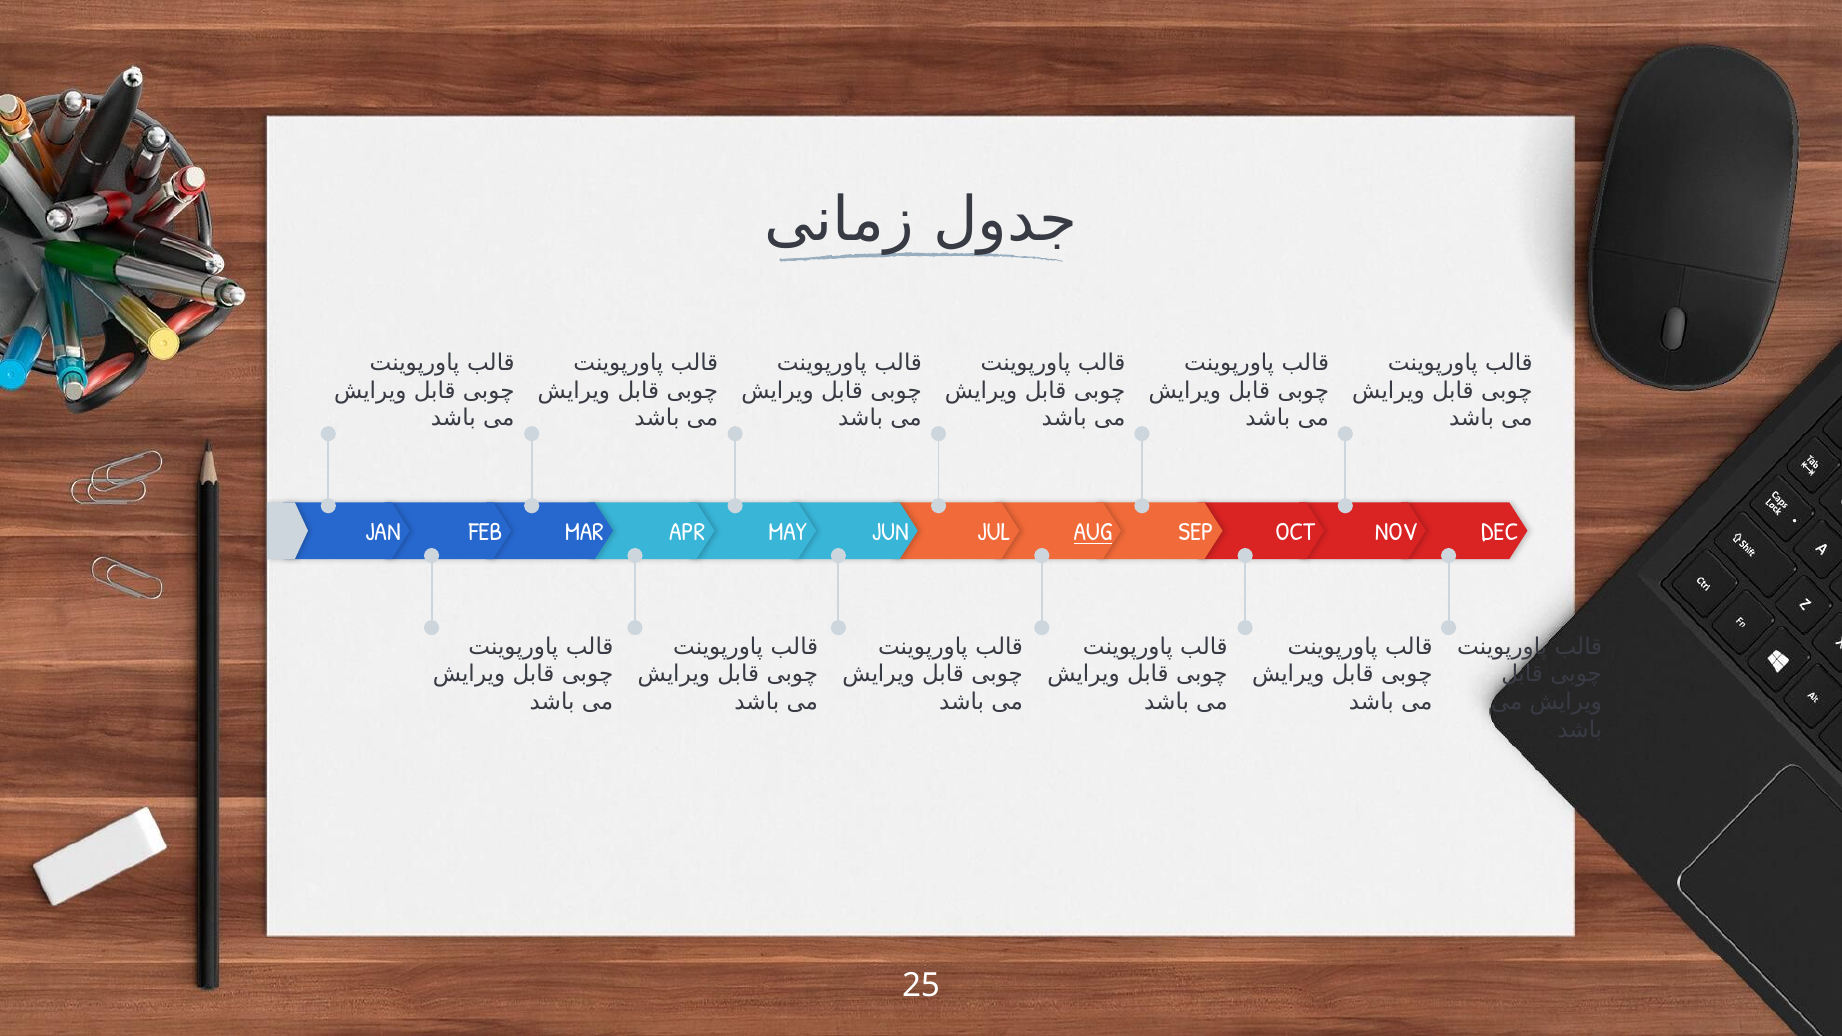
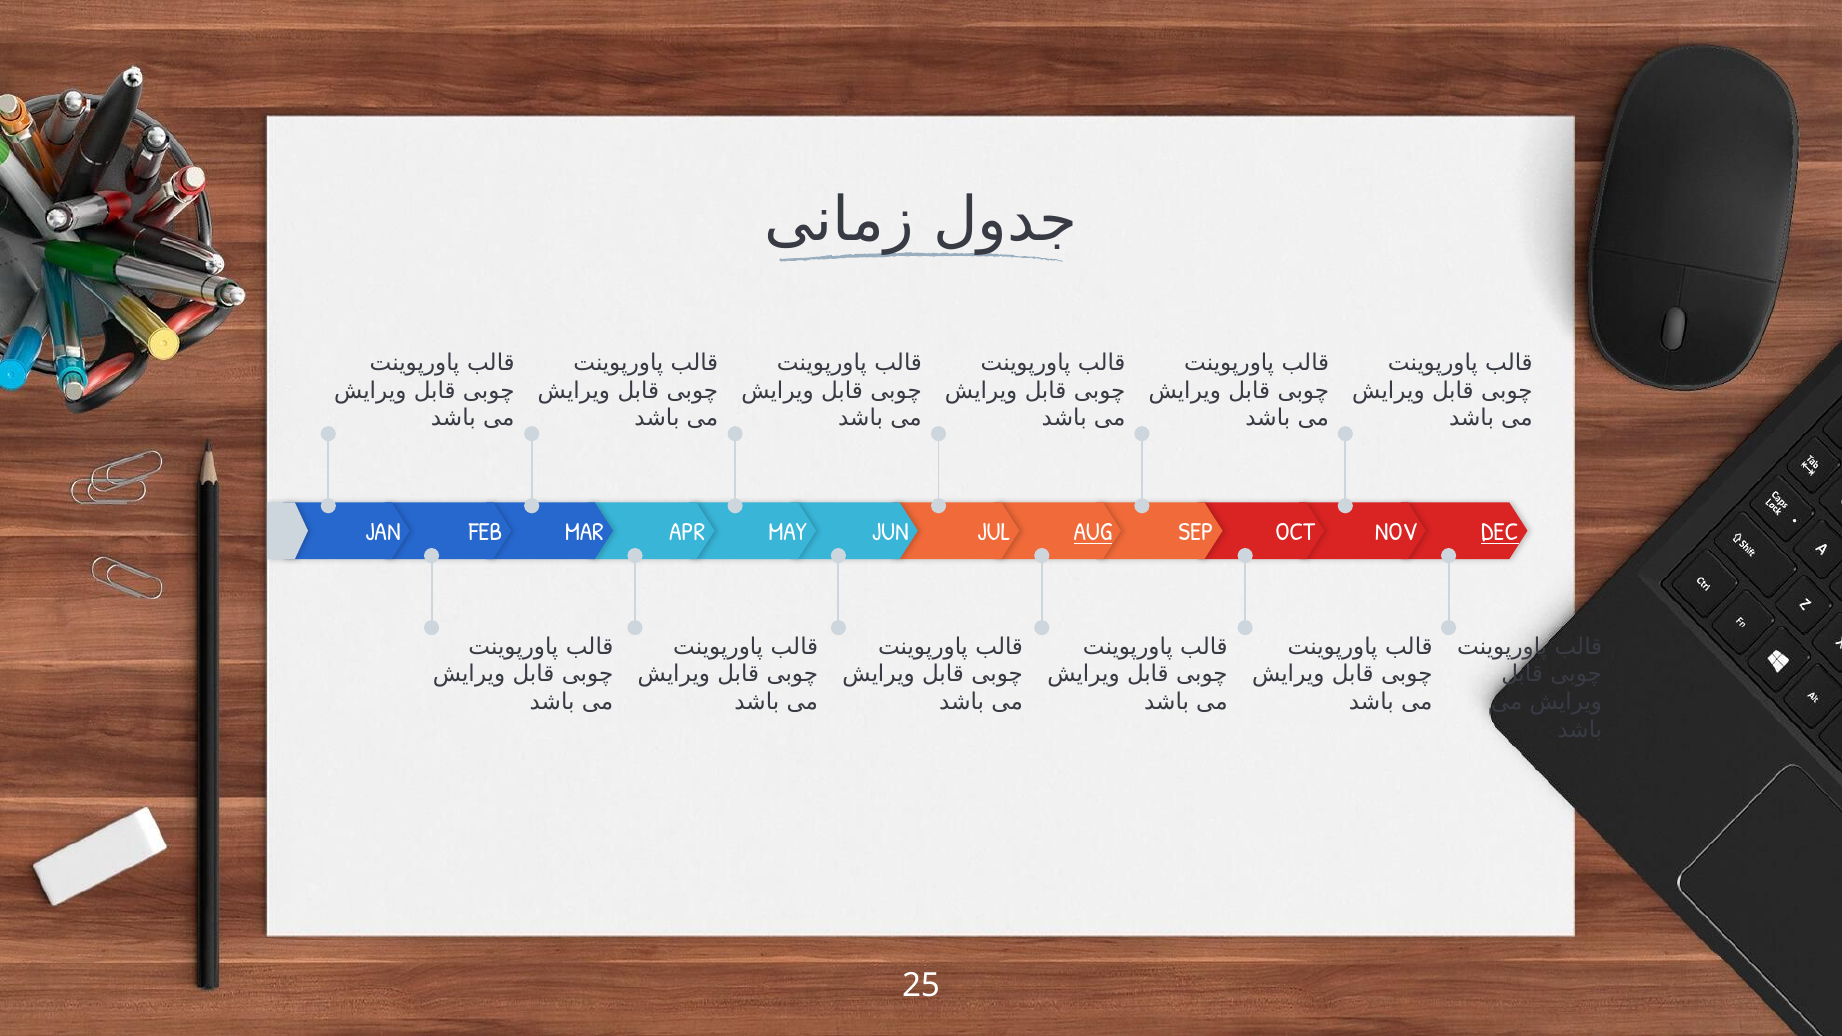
DEC underline: none -> present (1500, 533)
